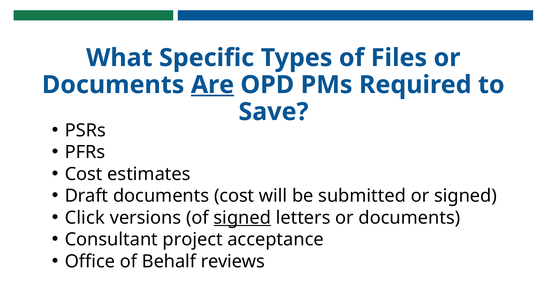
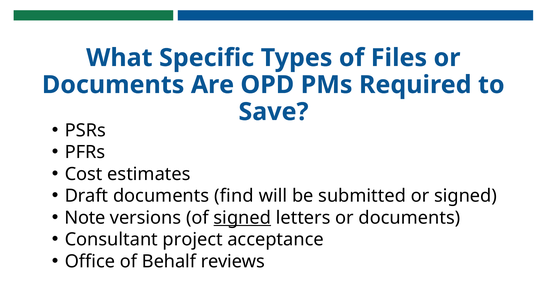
Are underline: present -> none (212, 85)
documents cost: cost -> find (234, 196)
Click: Click -> Note (85, 218)
